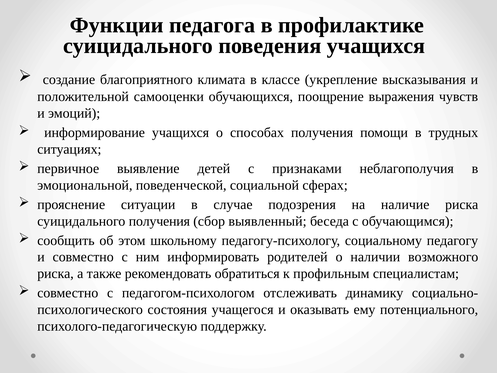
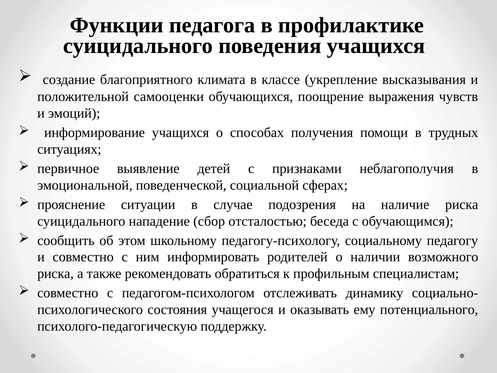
суицидального получения: получения -> нападение (159, 221)
выявленный: выявленный -> отсталостью (268, 221)
